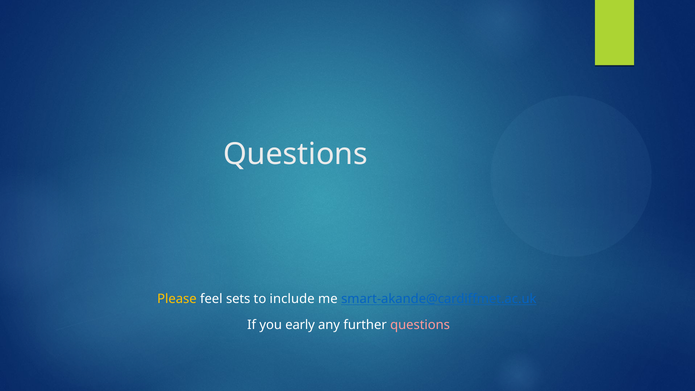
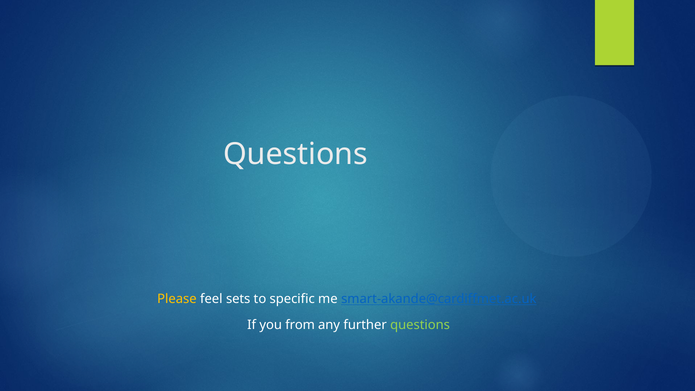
include: include -> specific (292, 299)
early: early -> from (300, 325)
questions colour: pink -> light green (420, 325)
